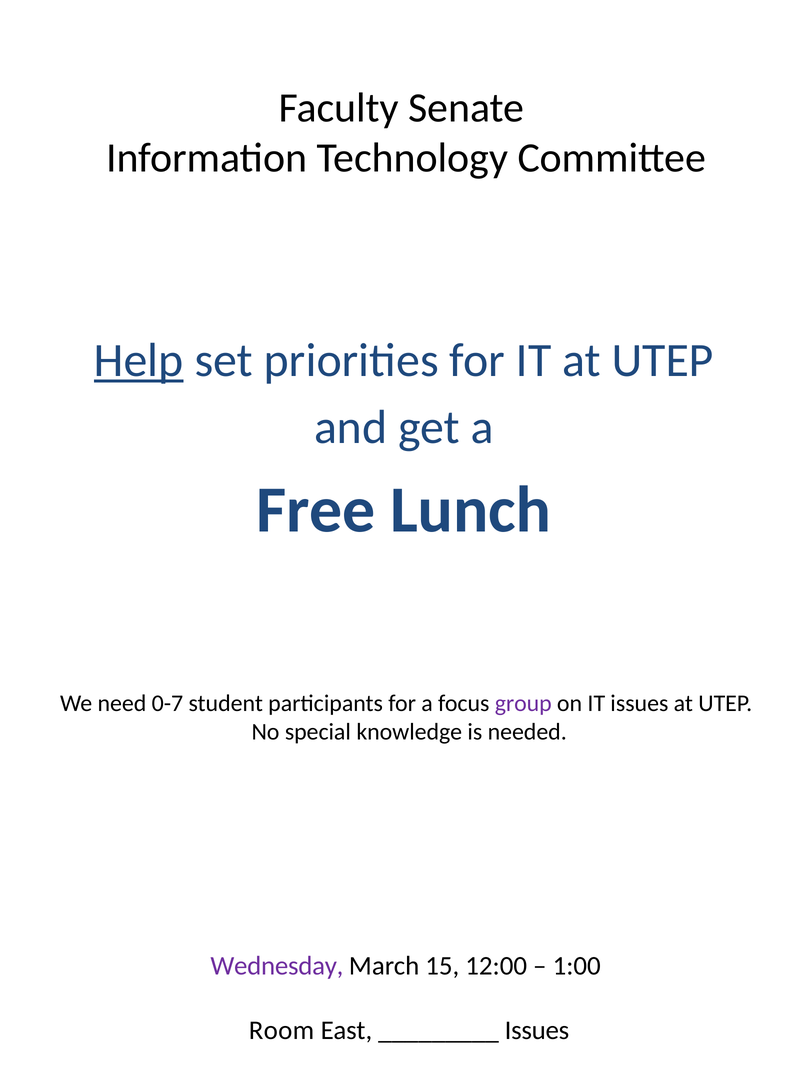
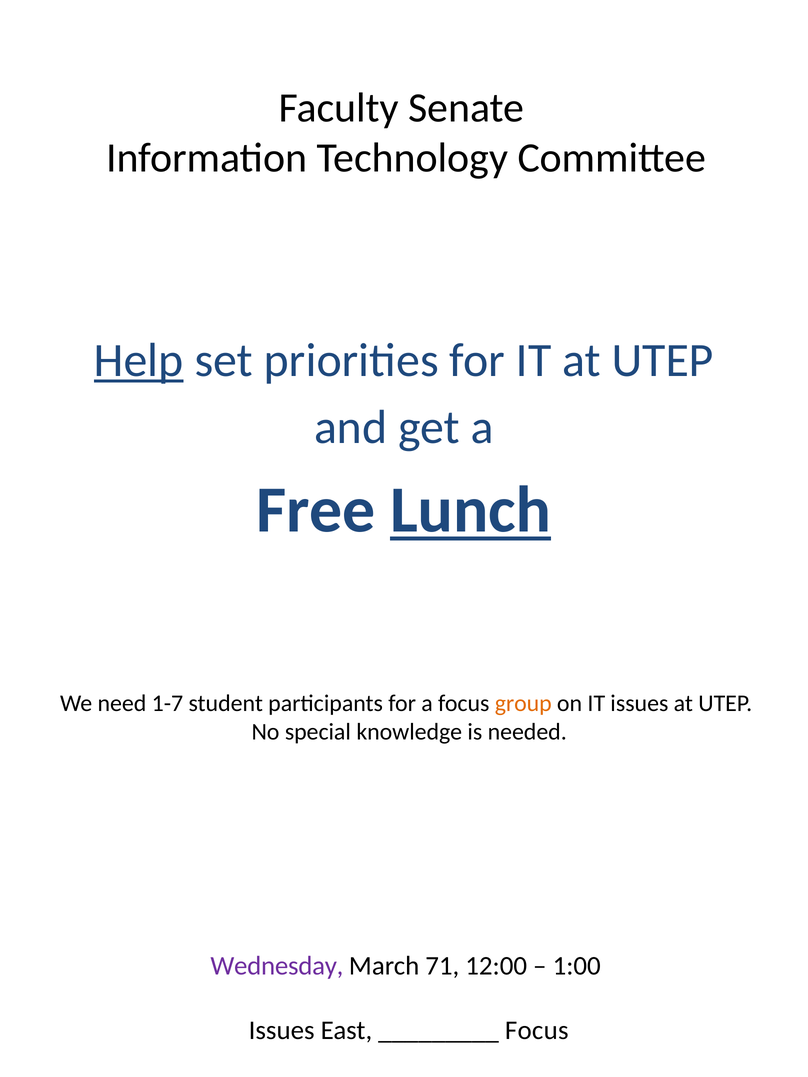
Lunch underline: none -> present (471, 510)
0-7: 0-7 -> 1-7 (167, 704)
group colour: purple -> orange (523, 704)
15: 15 -> 71 (442, 966)
Room: Room -> Issues (282, 1031)
Issues: Issues -> Focus (537, 1031)
